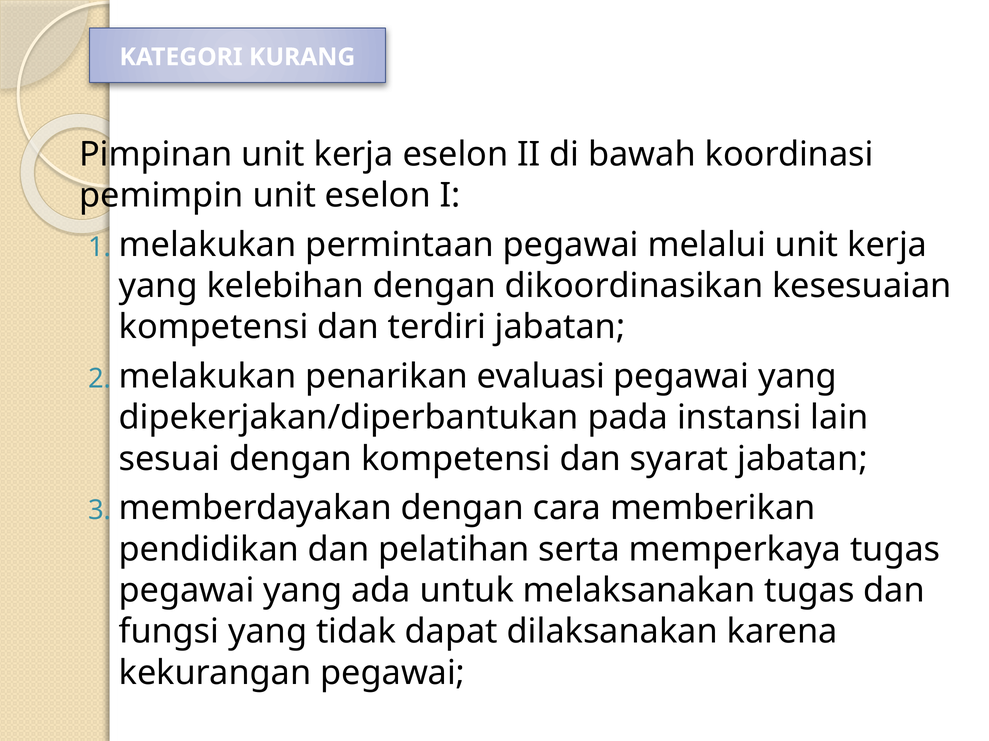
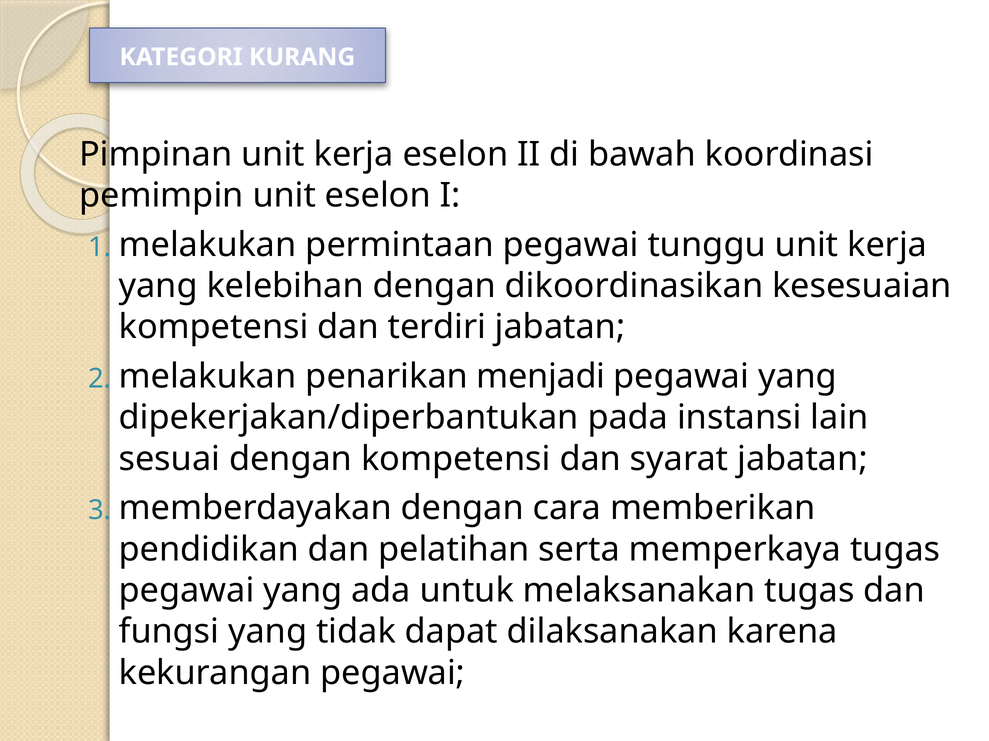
melalui: melalui -> tunggu (707, 245)
evaluasi: evaluasi -> menjadi (541, 377)
